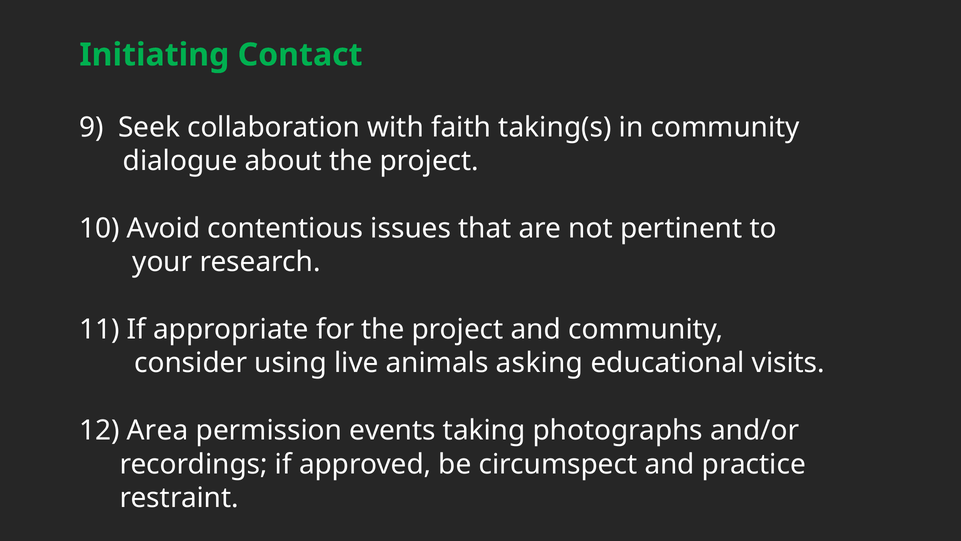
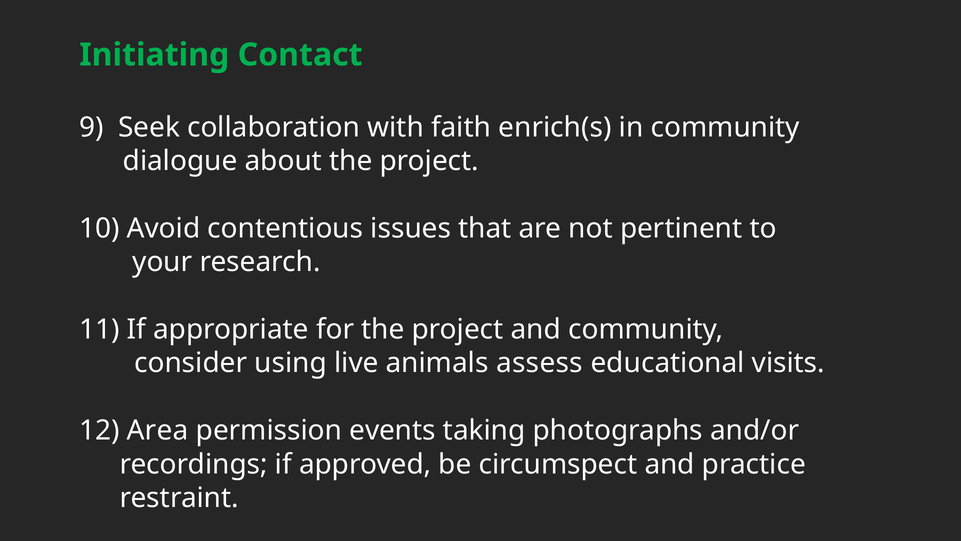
taking(s: taking(s -> enrich(s (555, 127)
asking: asking -> assess (539, 363)
